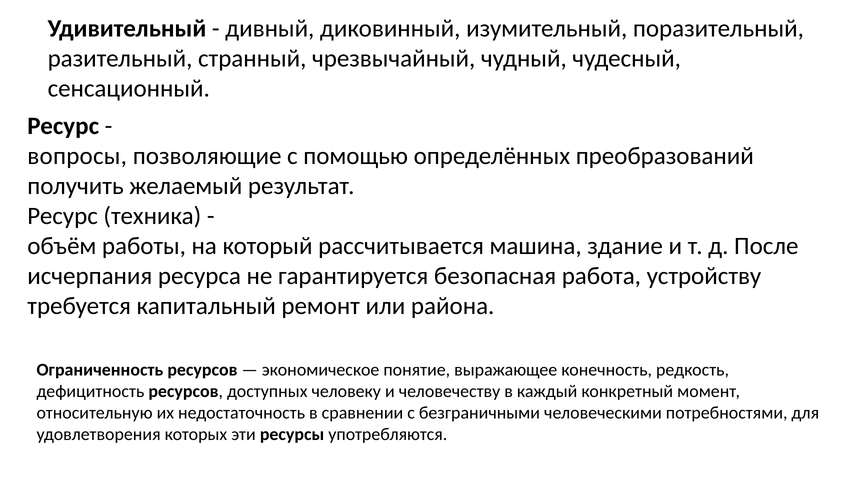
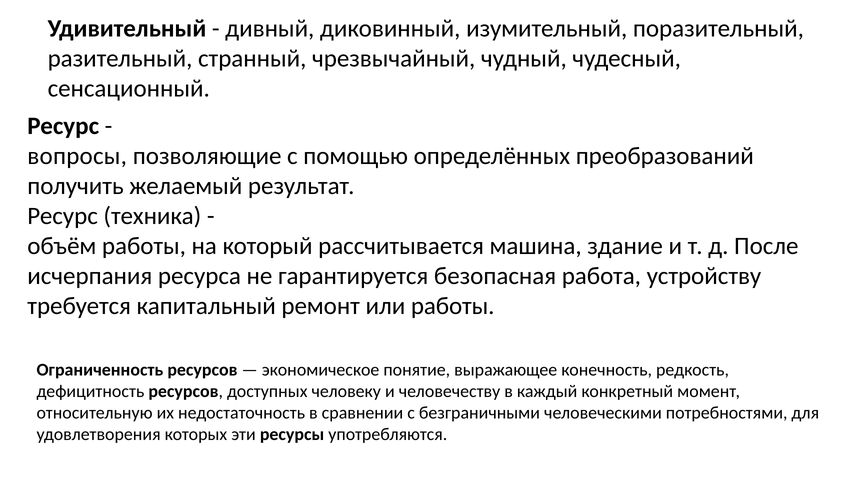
или района: района -> работы (453, 306)
